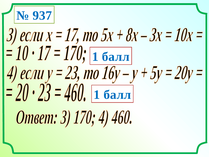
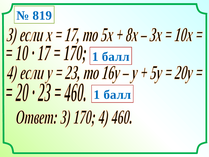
937: 937 -> 819 (42, 16)
